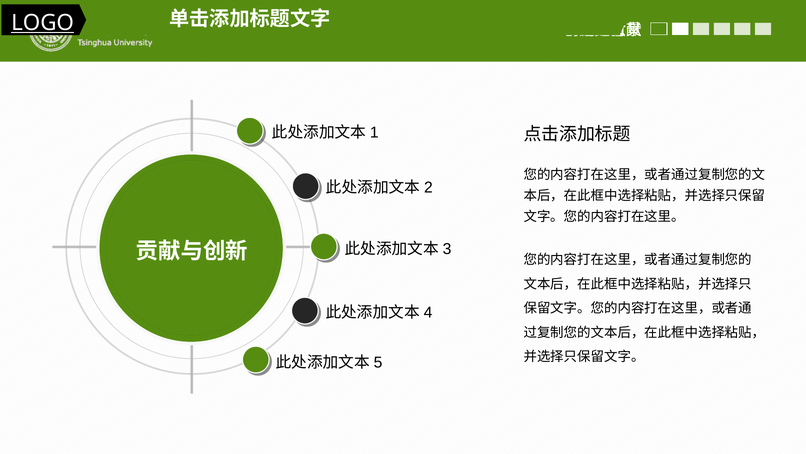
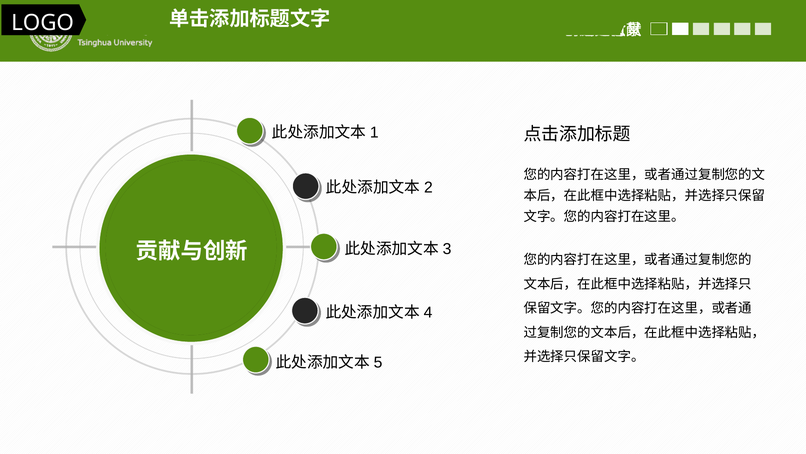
LOGO underline: present -> none (43, 23)
